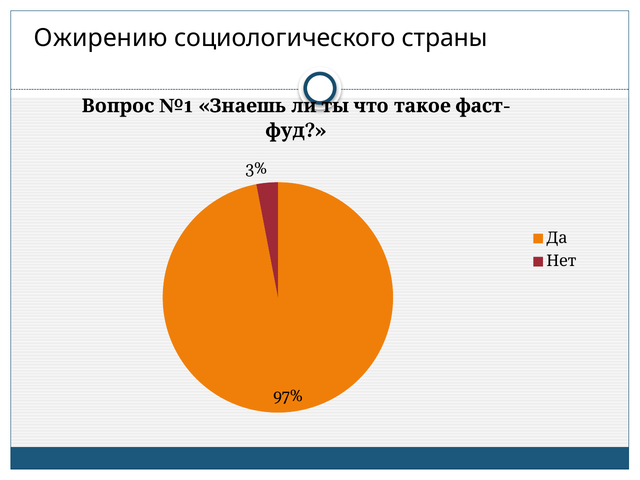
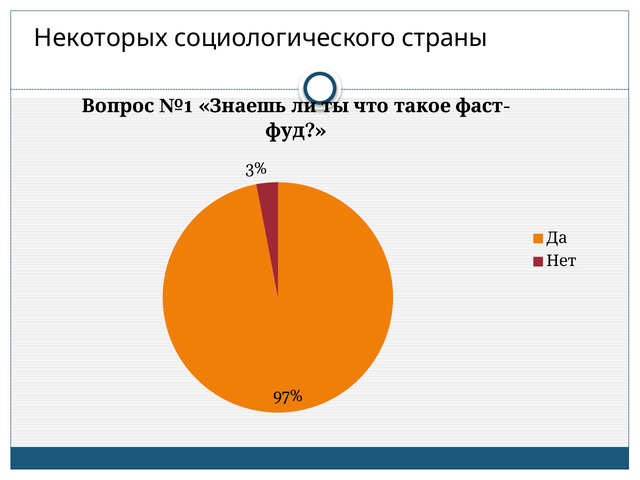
Ожирению: Ожирению -> Некоторых (101, 38)
